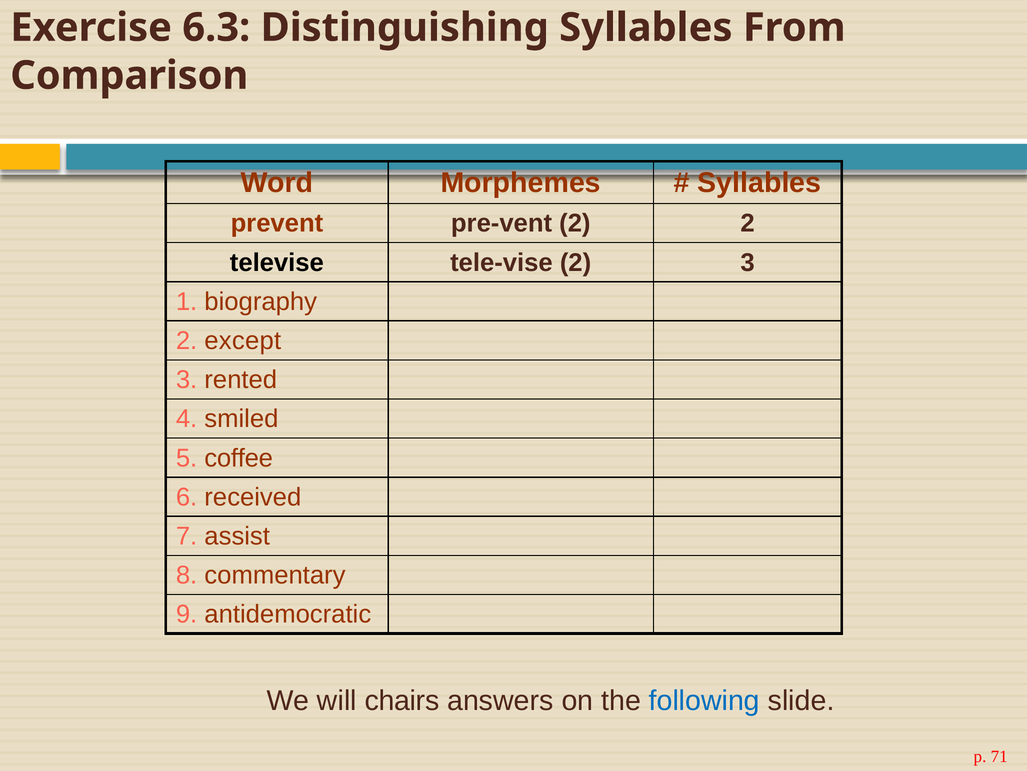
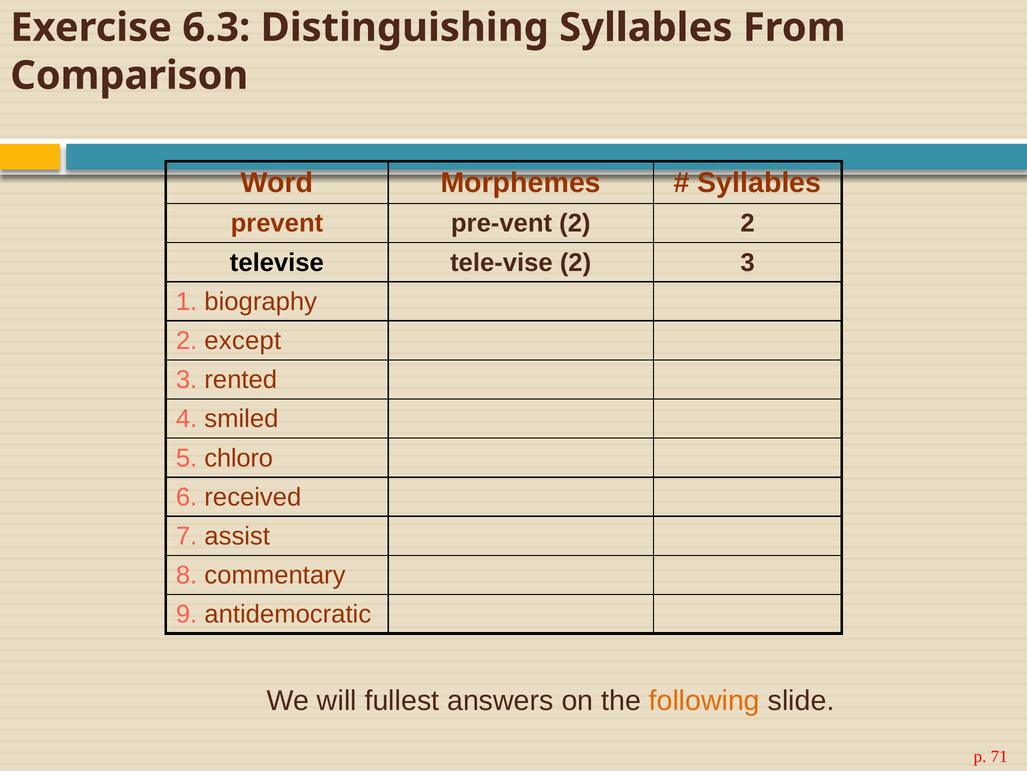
coffee: coffee -> chloro (239, 458)
chairs: chairs -> fullest (402, 700)
following colour: blue -> orange (704, 700)
